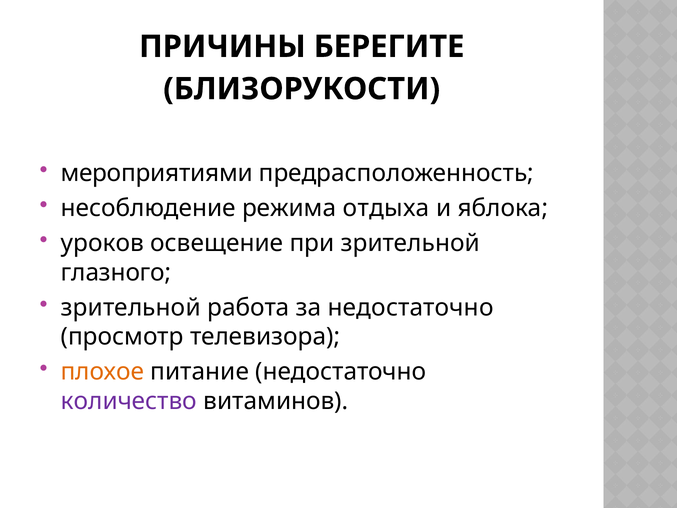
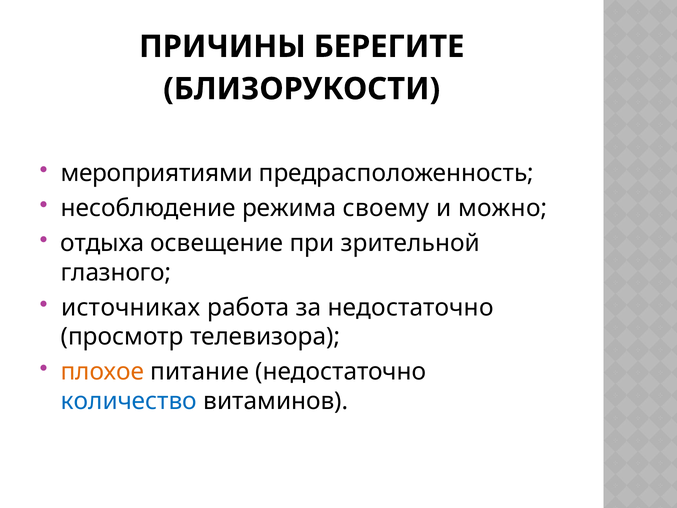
отдыха: отдыха -> своему (386, 208)
яблока: яблока -> можно (503, 208)
уроков: уроков -> отдыха (103, 243)
зрительной: зрительной -> источниках (131, 307)
количество colour: purple -> blue (129, 401)
